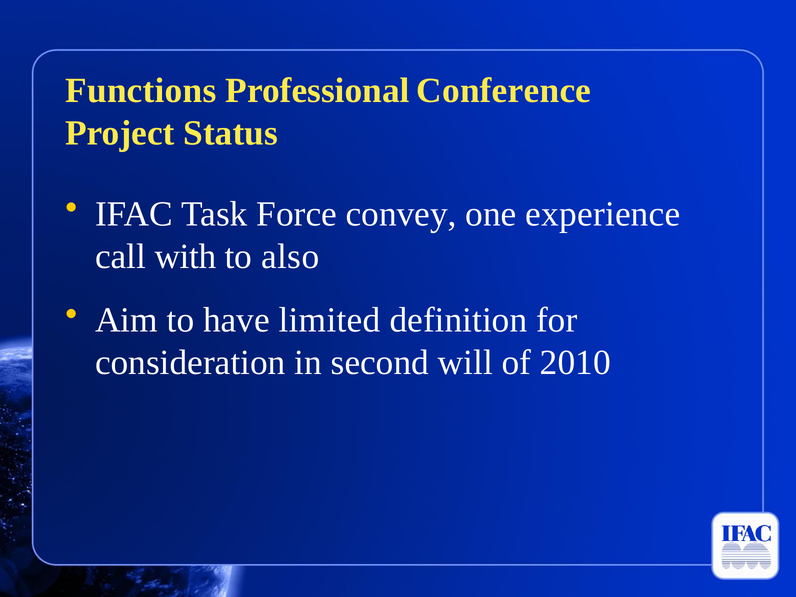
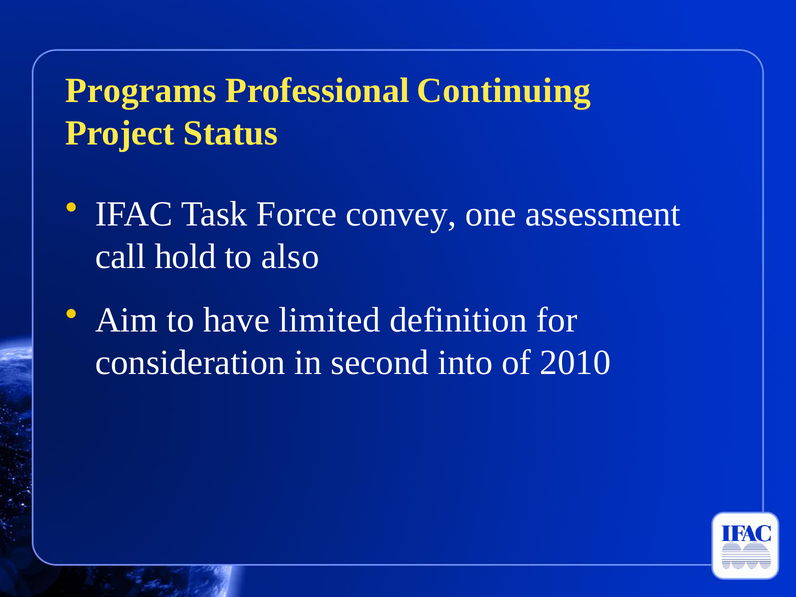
Functions: Functions -> Programs (141, 91)
Conference: Conference -> Continuing (504, 91)
experience: experience -> assessment (603, 214)
with: with -> hold (186, 256)
will: will -> into (465, 363)
